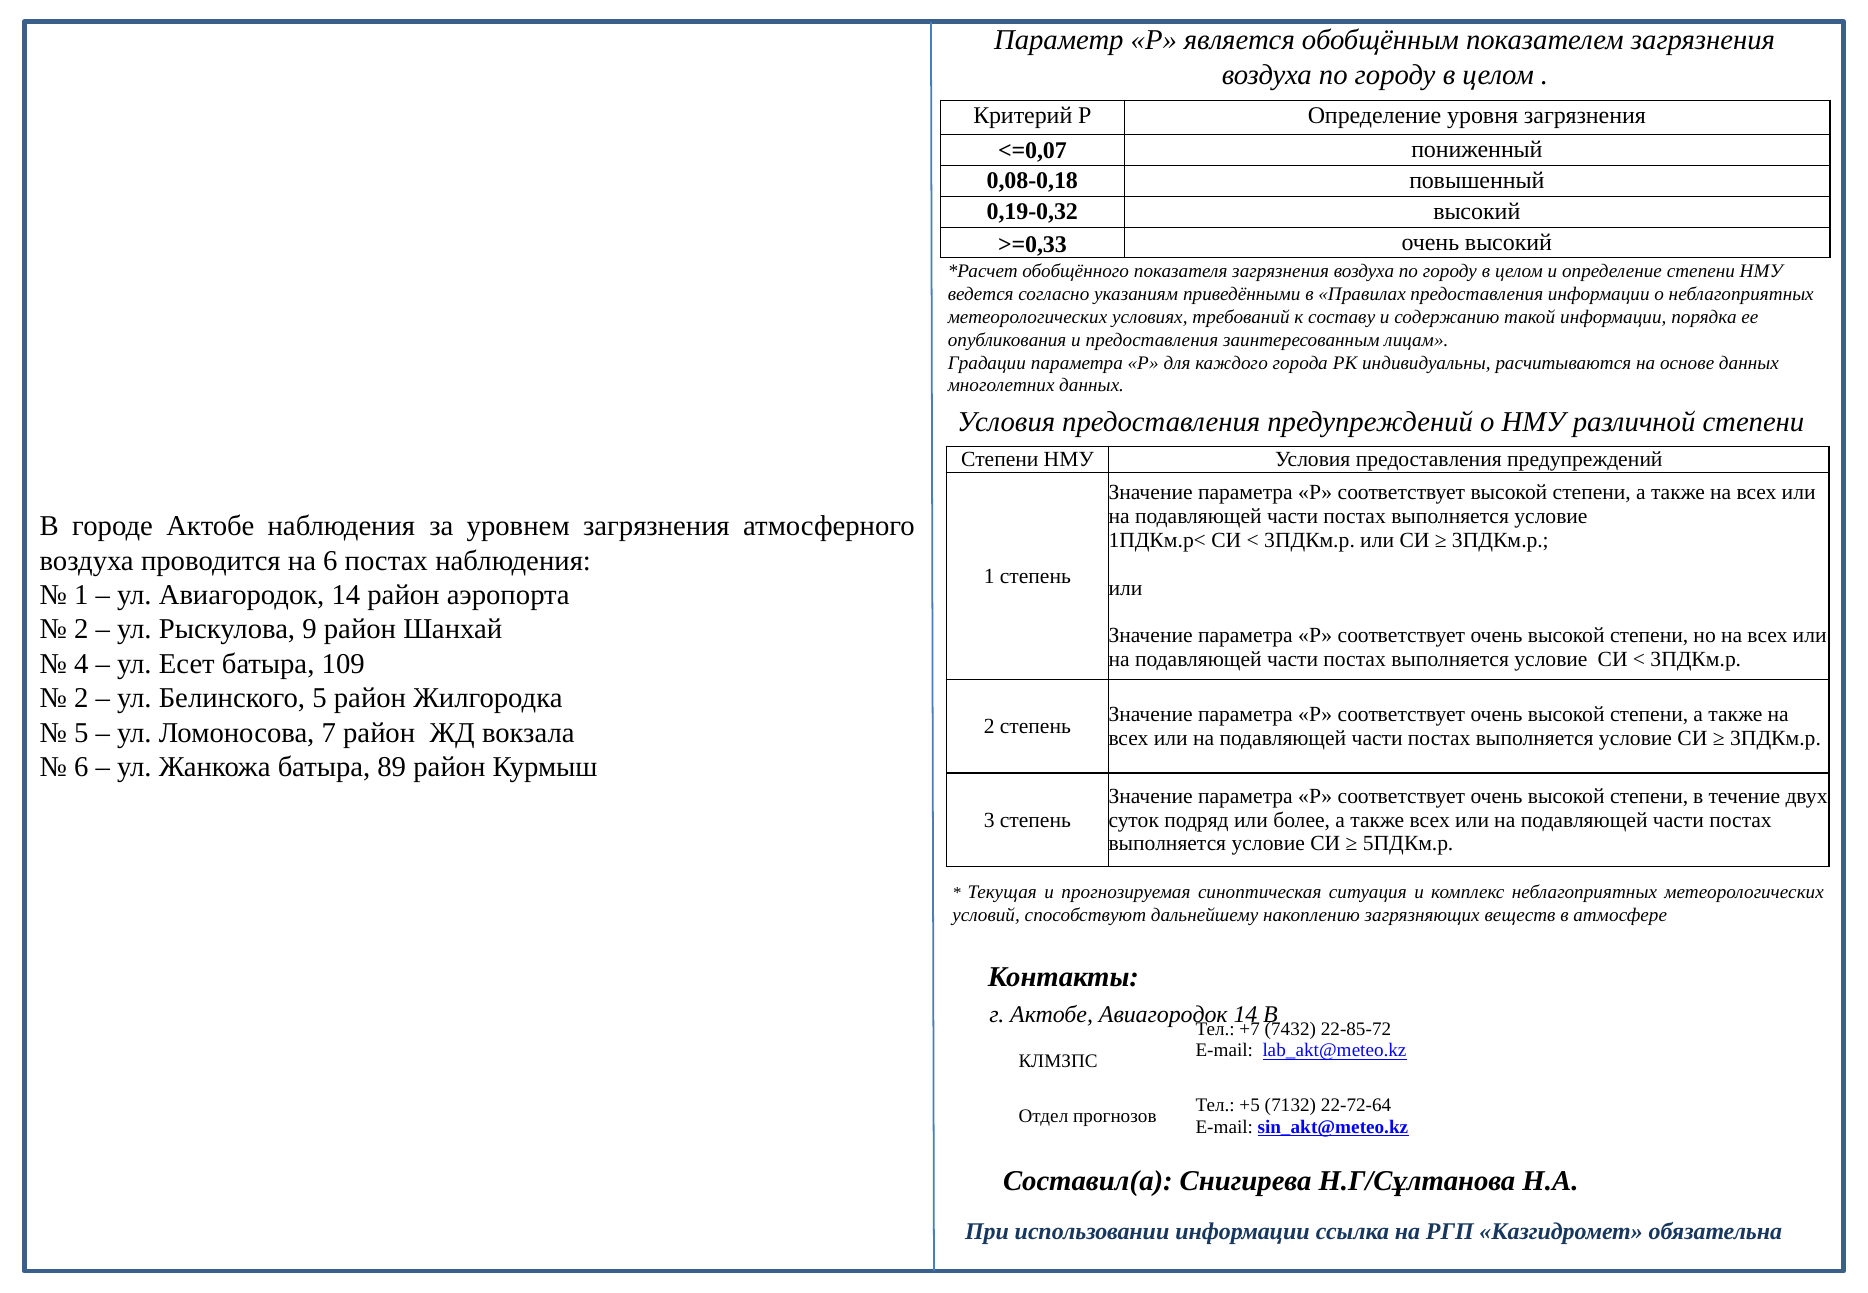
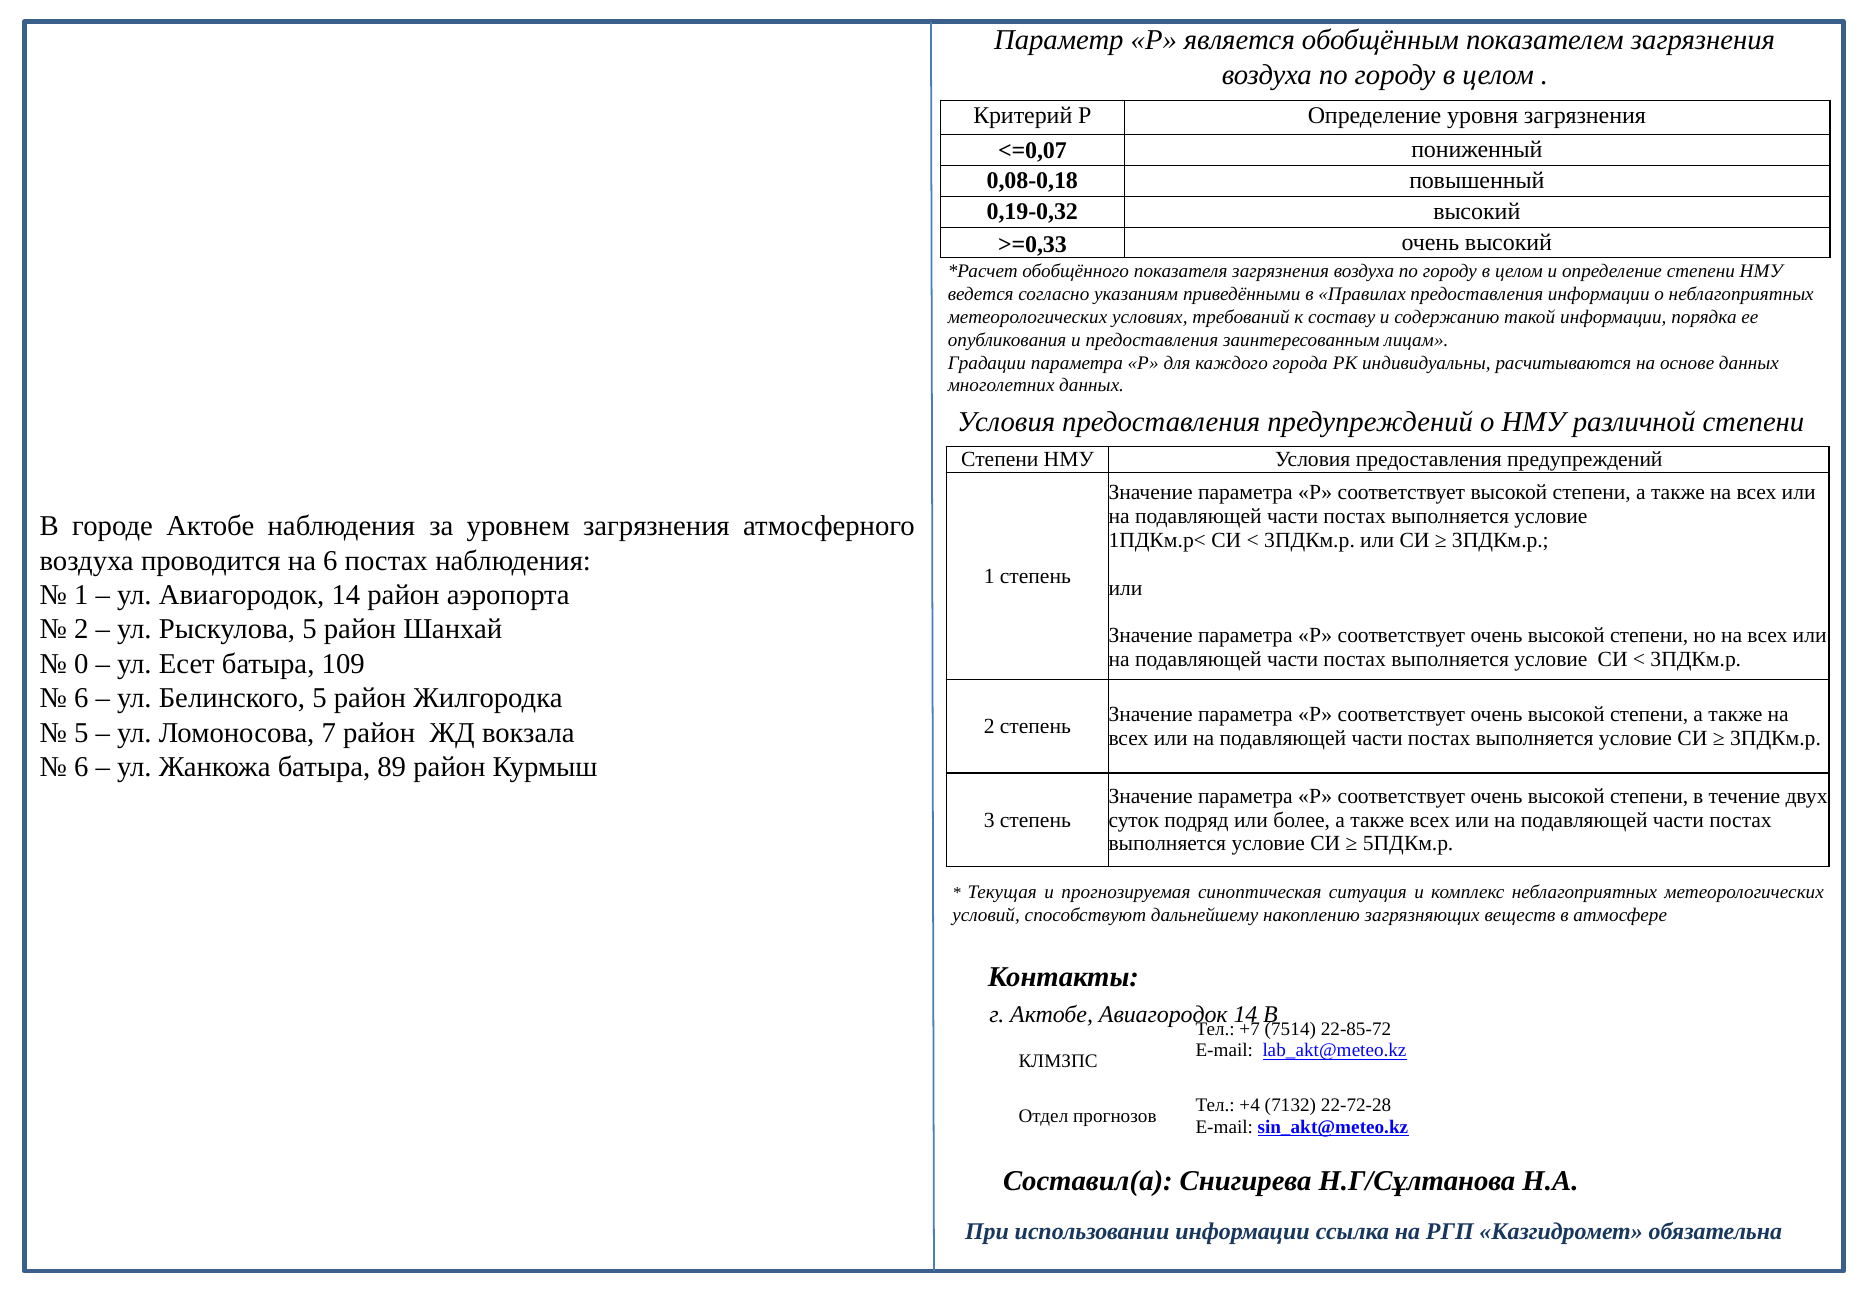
Рыскулова 9: 9 -> 5 (310, 630)
4: 4 -> 0 (81, 664)
2: 2 -> 6 (81, 699)
7432: 7432 -> 7514 (1290, 1030)
+5: +5 -> +4 (1250, 1106)
22-72-64: 22-72-64 -> 22-72-28 (1356, 1106)
